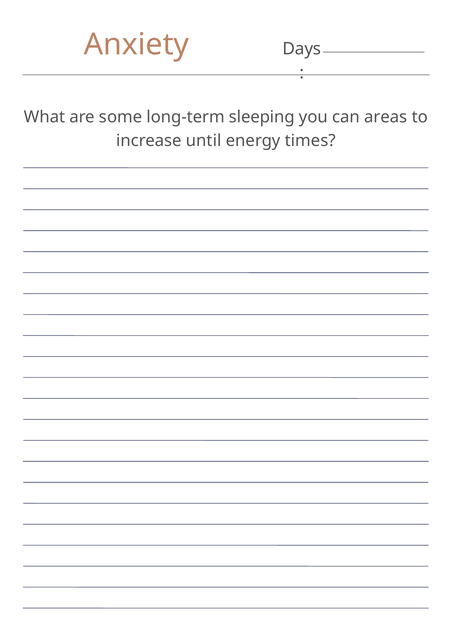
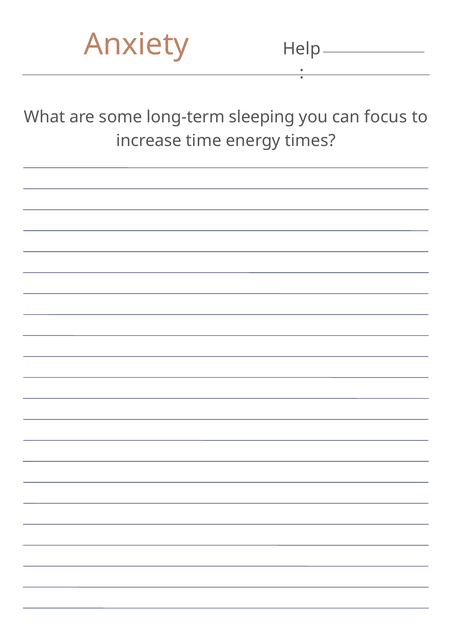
Days: Days -> Help (302, 49)
areas: areas -> focus (386, 117)
until: until -> time (204, 141)
